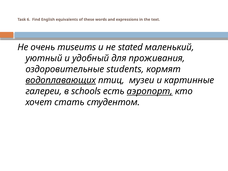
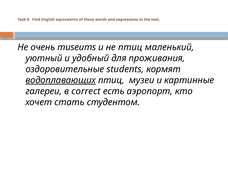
не stated: stated -> птиц (130, 47)
schools: schools -> correct (86, 91)
аэропорт underline: present -> none (150, 91)
